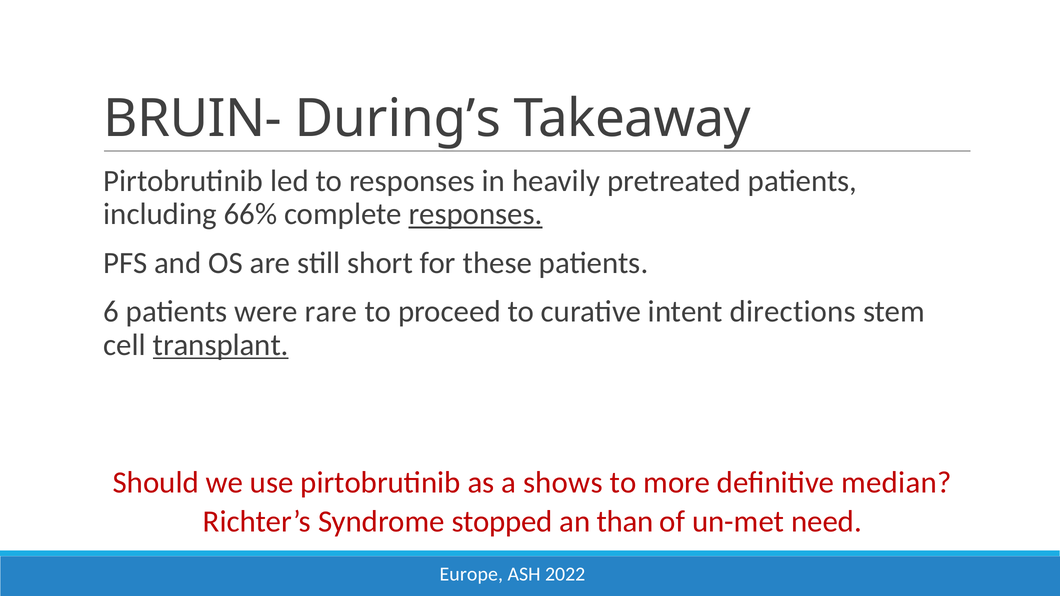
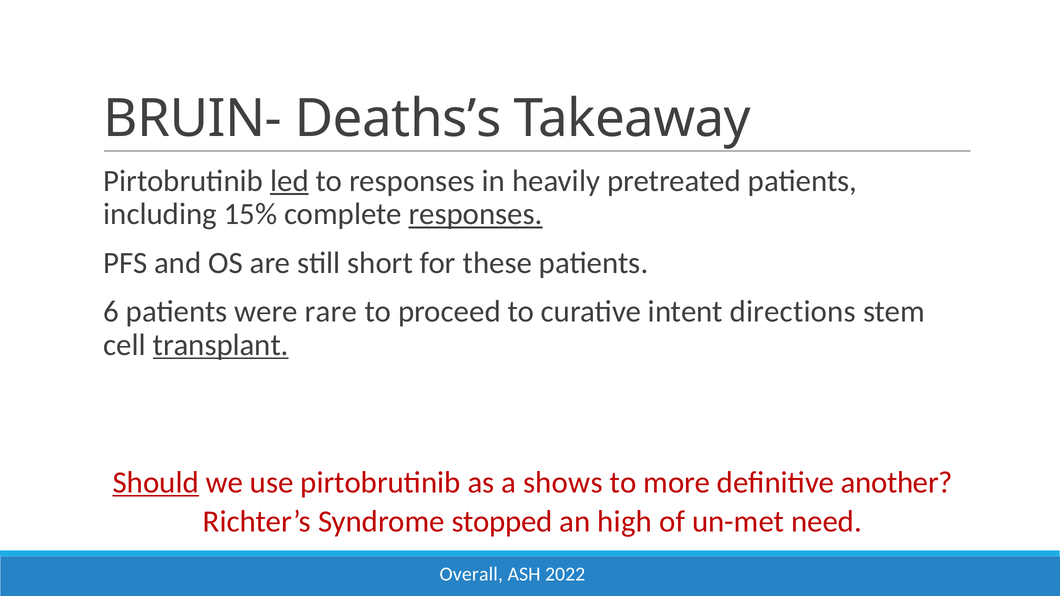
During’s: During’s -> Deaths’s (398, 119)
led underline: none -> present (289, 181)
66%: 66% -> 15% (251, 214)
Should underline: none -> present (156, 483)
median: median -> another (897, 483)
than: than -> high (625, 522)
Europe: Europe -> Overall (471, 574)
